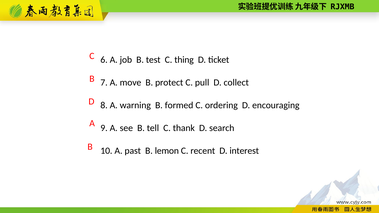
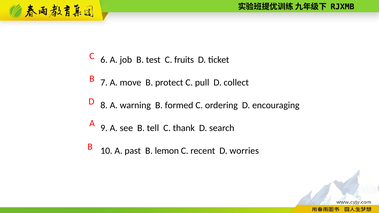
thing: thing -> fruits (184, 60)
interest: interest -> worries (244, 151)
